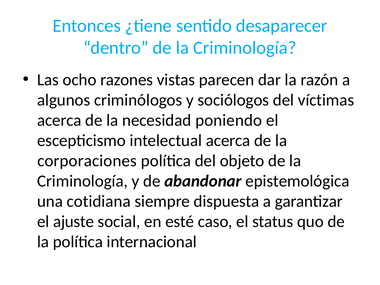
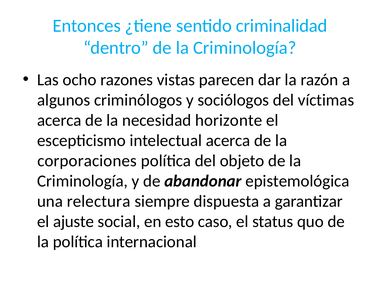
desaparecer: desaparecer -> criminalidad (282, 26)
poniendo: poniendo -> horizonte (229, 120)
cotidiana: cotidiana -> relectura (99, 201)
esté: esté -> esto (180, 222)
